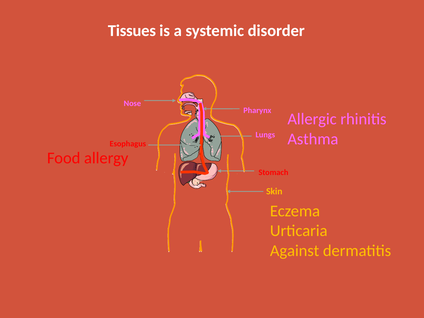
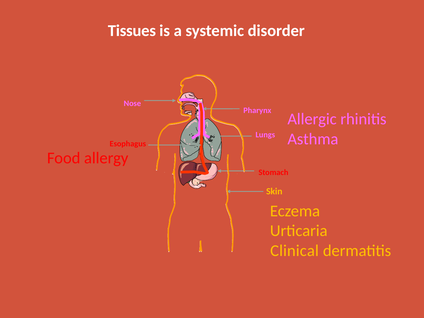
Against: Against -> Clinical (294, 251)
